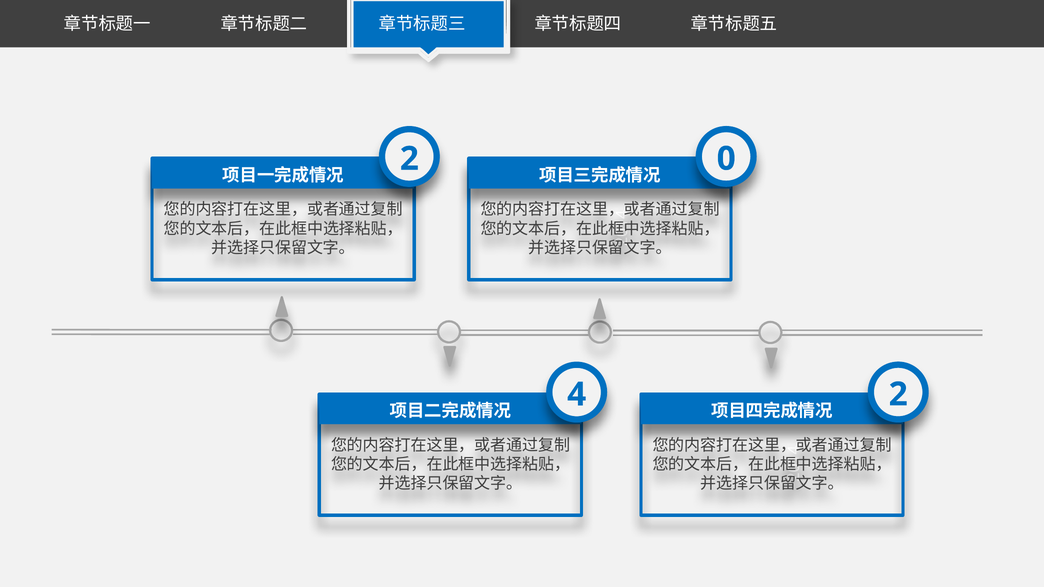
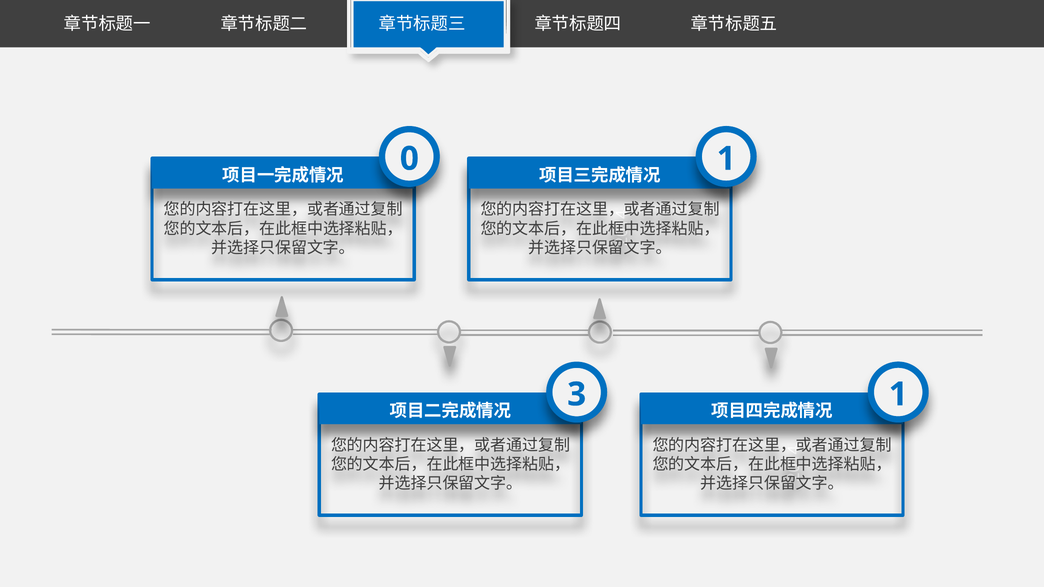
2: 2 -> 0 (409, 159)
0: 0 -> 1 (726, 159)
2: 2 -> 1 (898, 395)
4: 4 -> 3 (577, 395)
